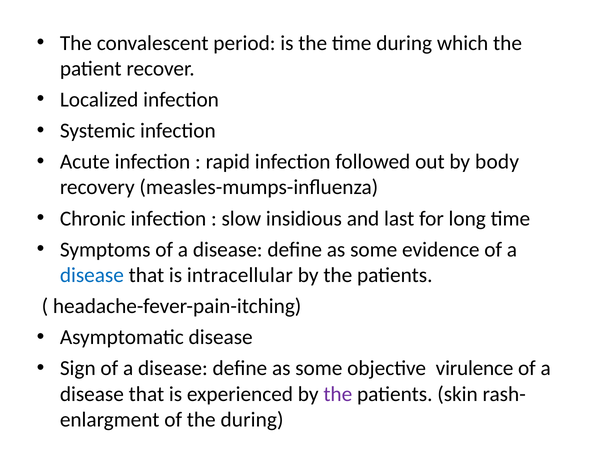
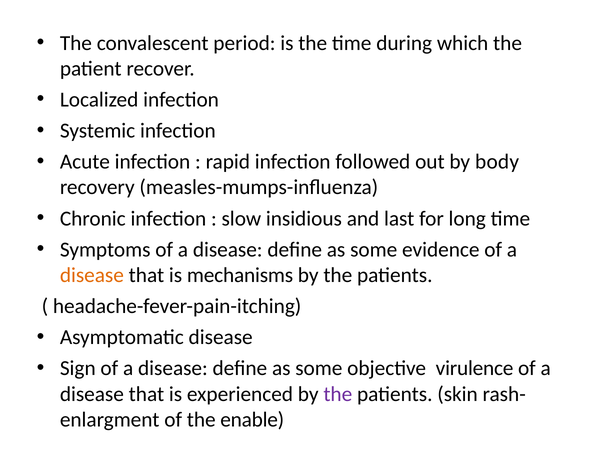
disease colour: blue -> orange (92, 275)
intracellular: intracellular -> mechanisms (240, 275)
the during: during -> enable (252, 419)
